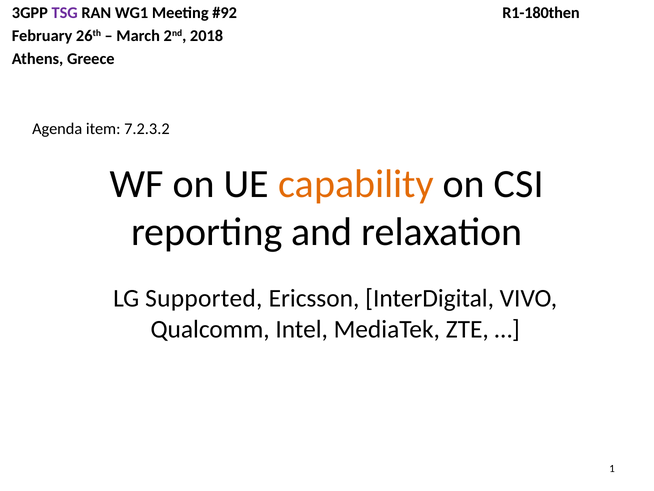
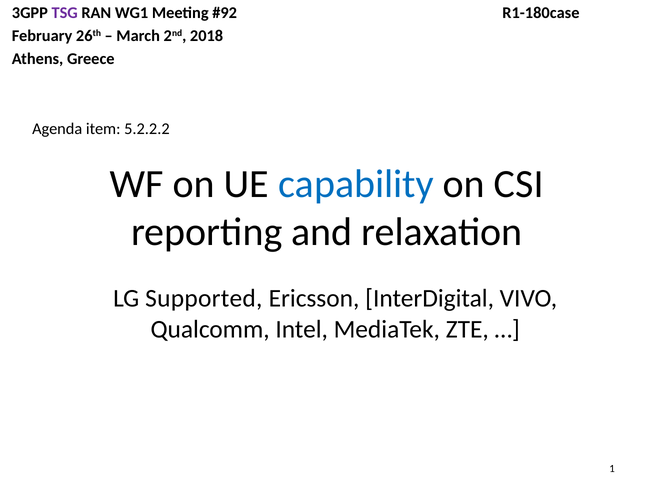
R1-180then: R1-180then -> R1-180case (541, 13)
7.2.3.2: 7.2.3.2 -> 5.2.2.2 (147, 129)
capability colour: orange -> blue (356, 184)
